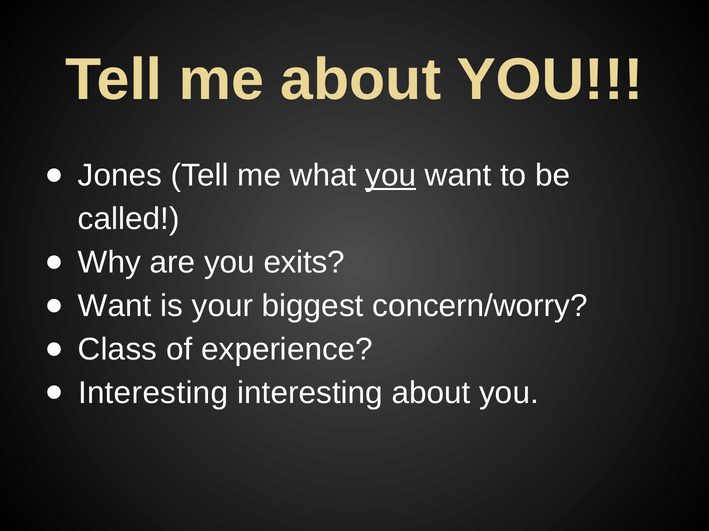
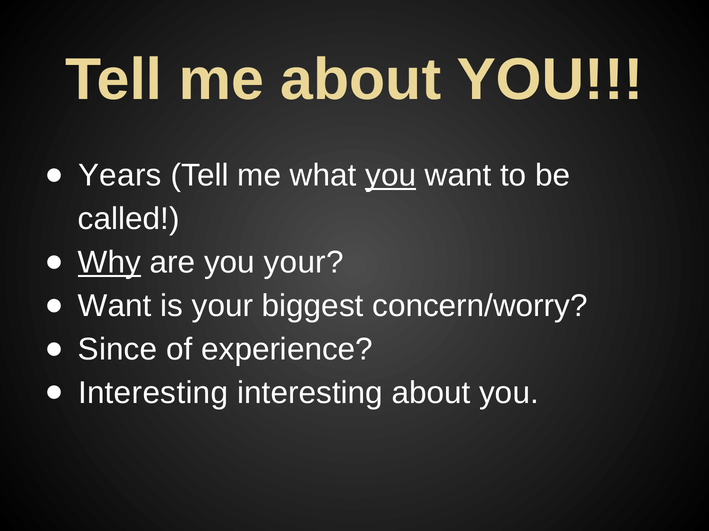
Jones: Jones -> Years (120, 176)
Why underline: none -> present (109, 263)
you exits: exits -> your (304, 263)
Class: Class -> Since (118, 350)
